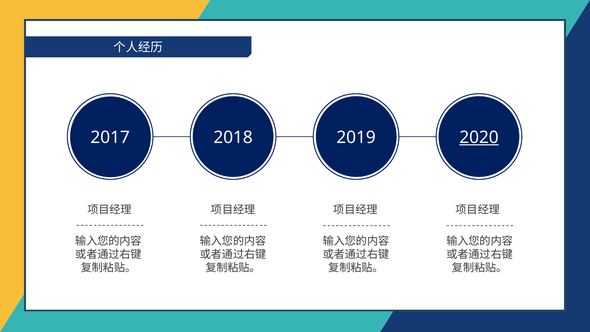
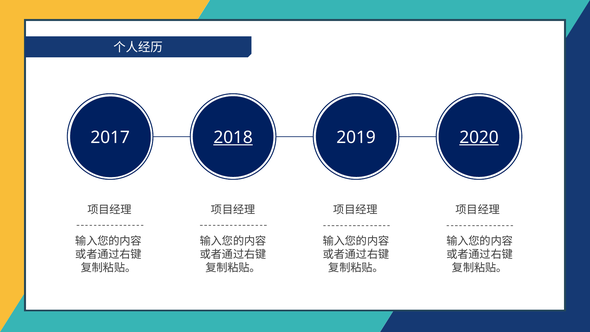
2018 underline: none -> present (233, 137)
